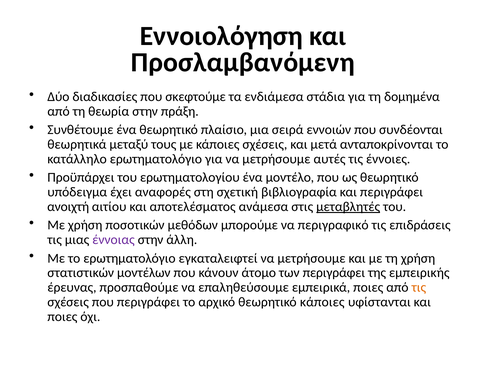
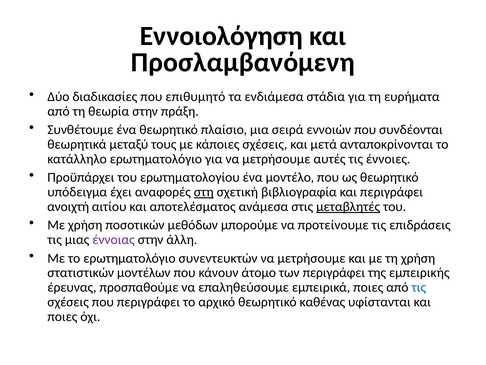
σκεφτούμε: σκεφτούμε -> επιθυμητό (195, 97)
δομημένα: δομημένα -> ευρήματα (412, 97)
στη underline: none -> present (204, 192)
περιγραφικό: περιγραφικό -> προτείνουμε (333, 225)
εγκαταλειφτεί: εγκαταλειφτεί -> συνεντευκτών (218, 258)
τις colour: orange -> blue (419, 287)
θεωρητικό κάποιες: κάποιες -> καθένας (322, 302)
